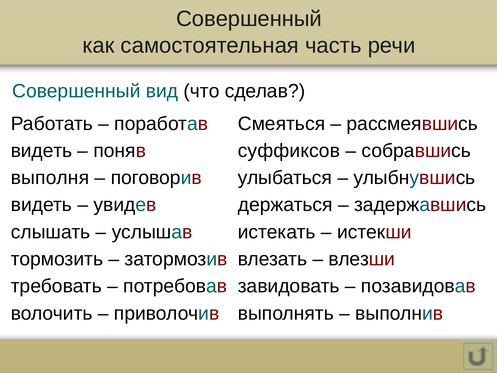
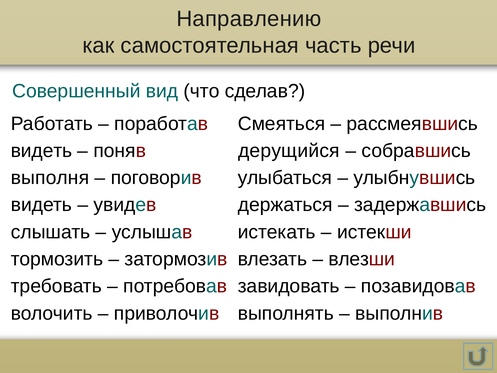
Совершенный: Совершенный -> Направлению (249, 19)
суффиксов: суффиксов -> дерущийся (289, 151)
